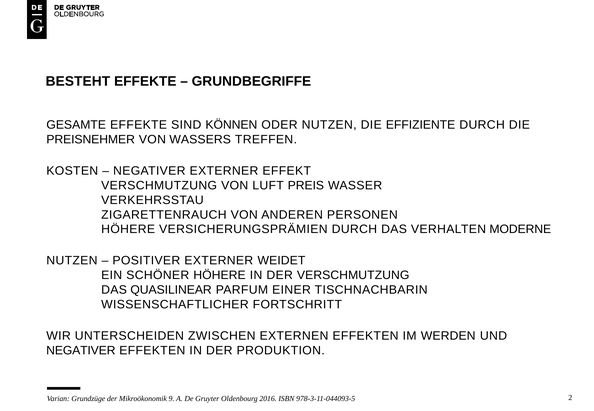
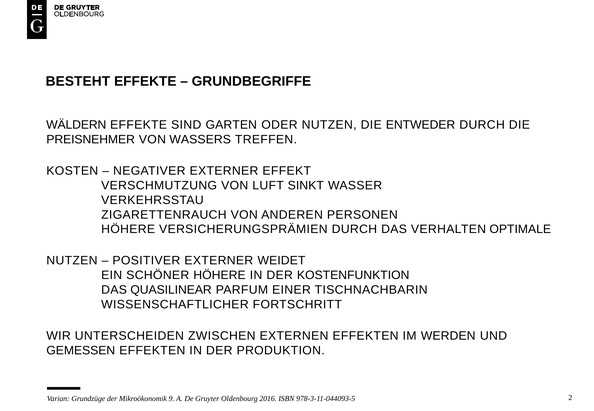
GESAMTE: GESAMTE -> WÄLDERN (76, 125)
KÖNNEN: KÖNNEN -> GARTEN (231, 125)
EFFIZIENTE: EFFIZIENTE -> ENTWEDER (421, 125)
PREIS: PREIS -> SINKT (306, 186)
MODERNE: MODERNE -> OPTIMALE (520, 229)
DER VERSCHMUTZUNG: VERSCHMUTZUNG -> KOSTENFUNKTION (353, 275)
NEGATIVER: NEGATIVER -> GEMESSEN (81, 351)
